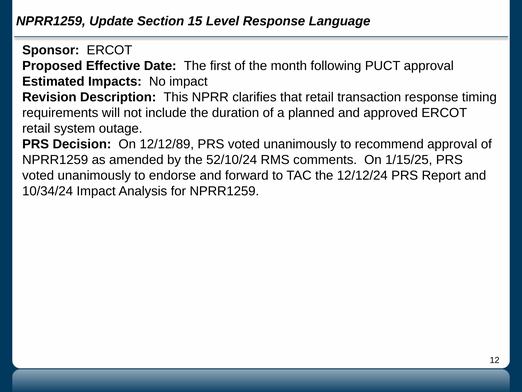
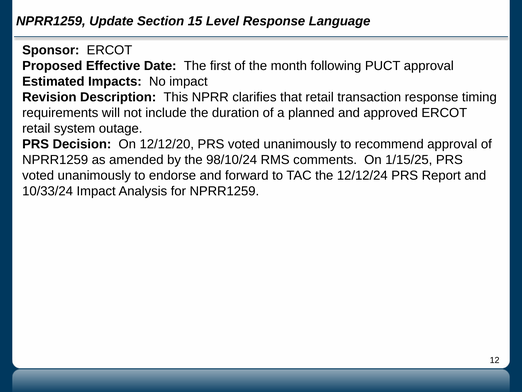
12/12/89: 12/12/89 -> 12/12/20 (167, 144)
52/10/24: 52/10/24 -> 98/10/24 (232, 160)
10/34/24: 10/34/24 -> 10/33/24 (48, 191)
